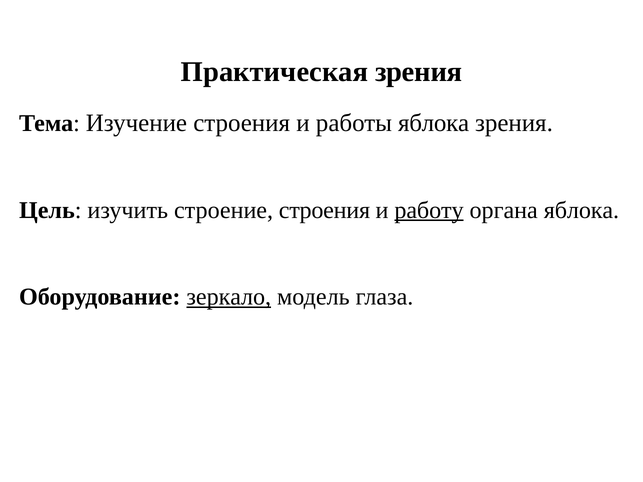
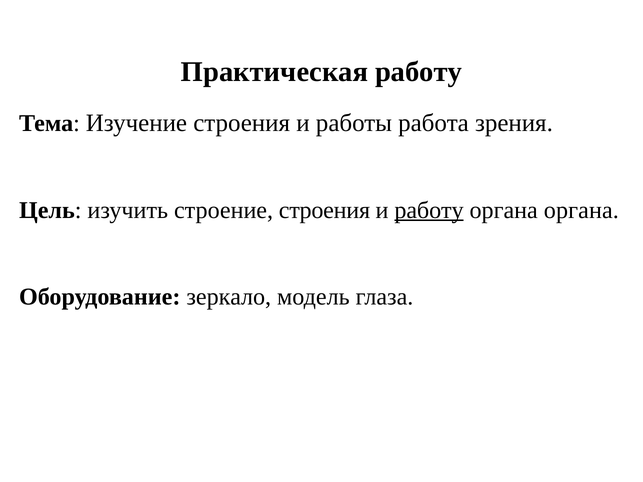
Практическая зрения: зрения -> работу (419, 72)
работы яблока: яблока -> работа (434, 123)
органа яблока: яблока -> органа (581, 210)
зеркало underline: present -> none (229, 297)
